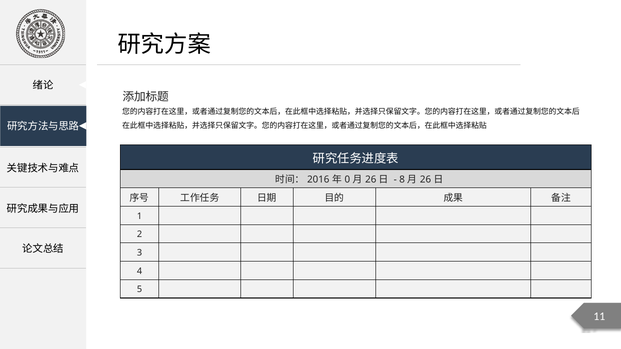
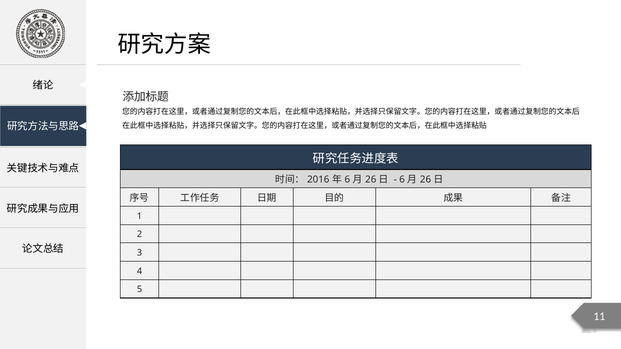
0: 0 -> 6 (347, 180)
8: 8 -> 6 (402, 180)
